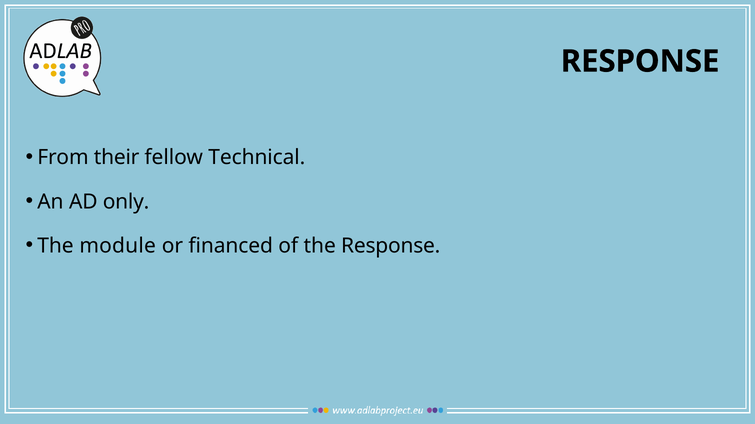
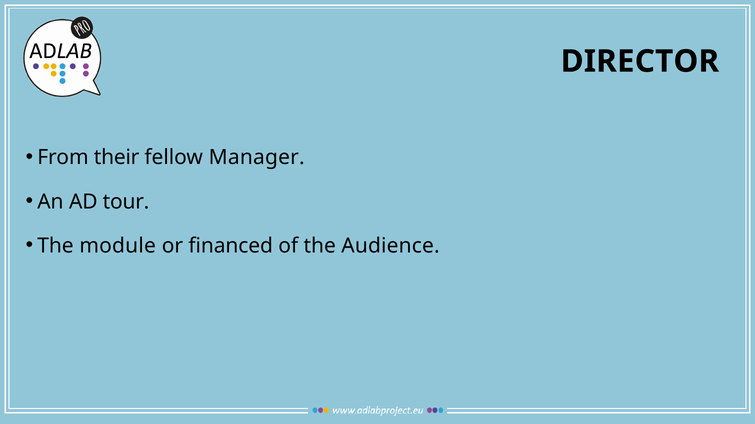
RESPONSE: RESPONSE -> DIRECTOR (640, 61)
Technical: Technical -> Manager (257, 158)
only: only -> tour (126, 202)
the Response: Response -> Audience (391, 246)
